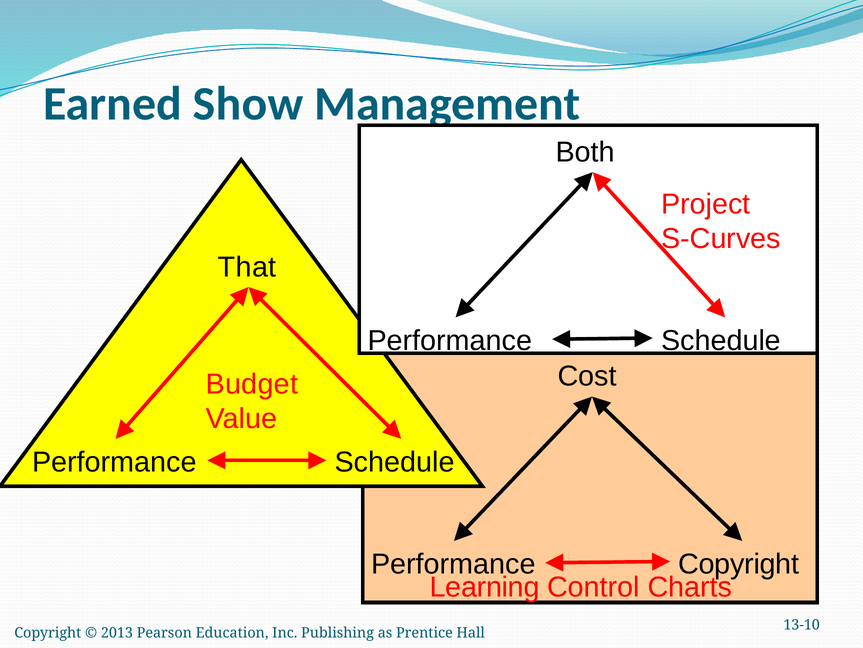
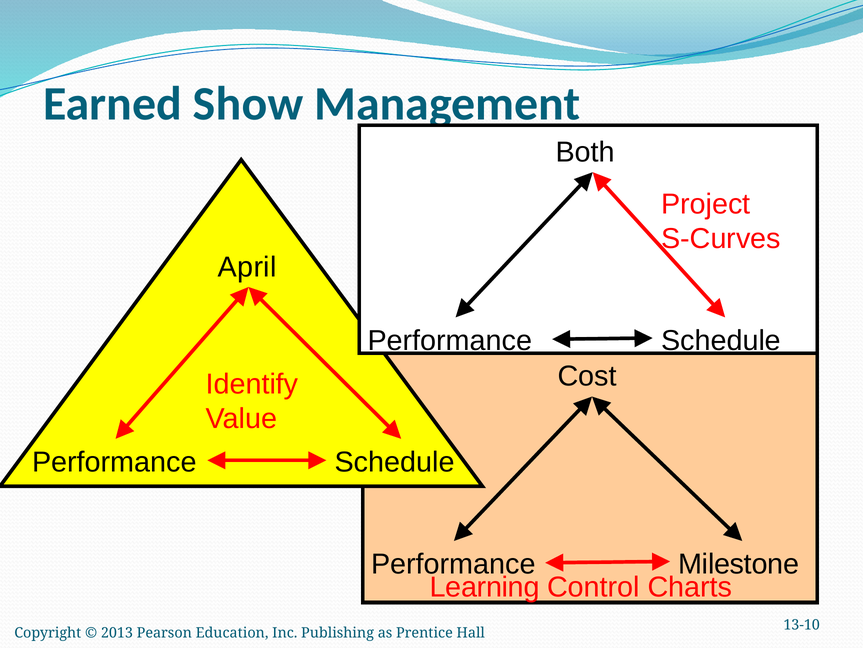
That: That -> April (247, 267)
Budget: Budget -> Identify (252, 384)
Copyright: Copyright -> Milestone (739, 564)
